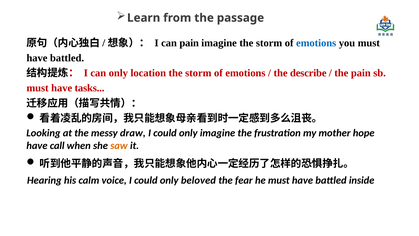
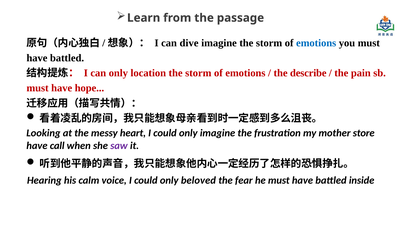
can pain: pain -> dive (189, 43)
tasks: tasks -> hope (89, 88)
draw: draw -> heart (133, 133)
hope: hope -> store (364, 133)
saw colour: orange -> purple (119, 145)
